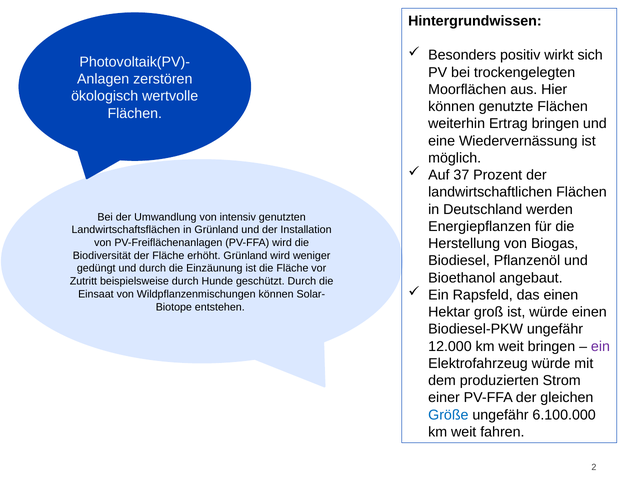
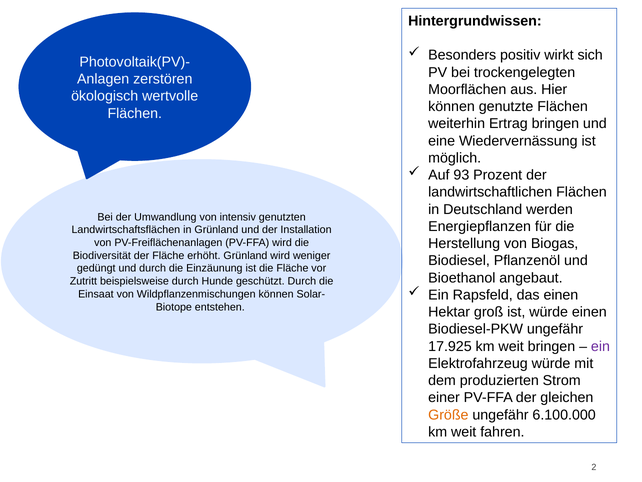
37: 37 -> 93 (461, 175)
12.000: 12.000 -> 17.925 (450, 346)
Größe colour: blue -> orange (448, 414)
